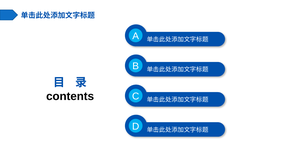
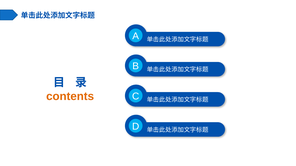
contents colour: black -> orange (70, 97)
